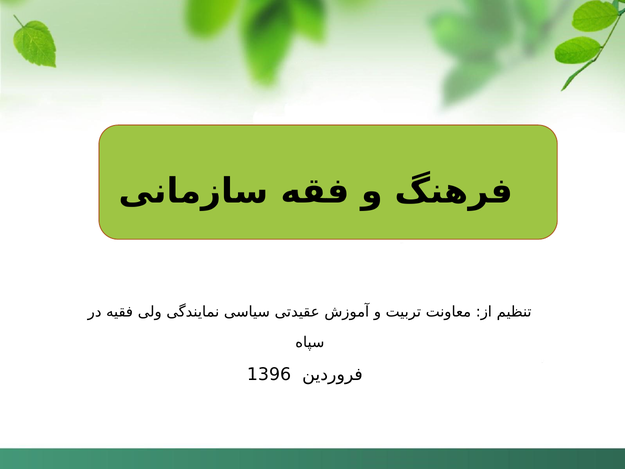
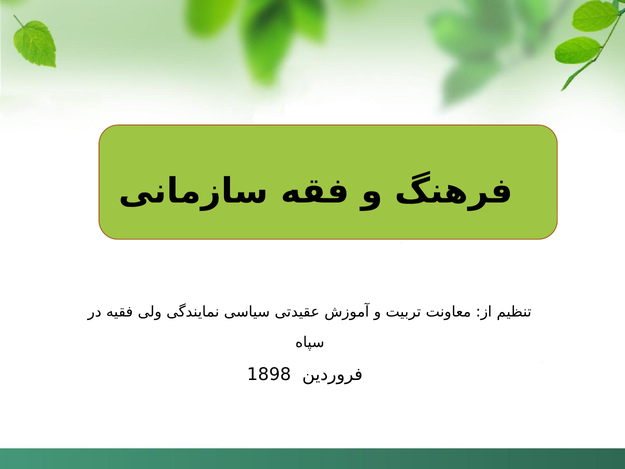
1396: 1396 -> 1898 (269, 374)
